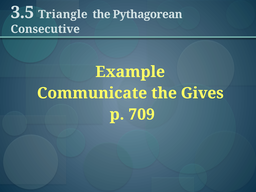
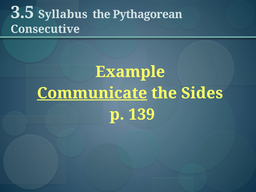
Triangle: Triangle -> Syllabus (63, 14)
Communicate underline: none -> present (92, 93)
Gives: Gives -> Sides (202, 93)
709: 709 -> 139 (142, 114)
